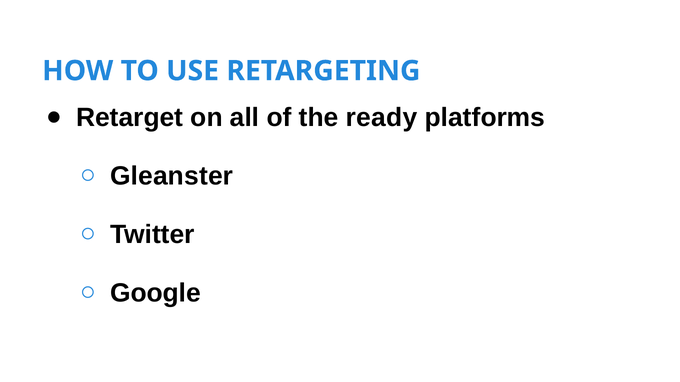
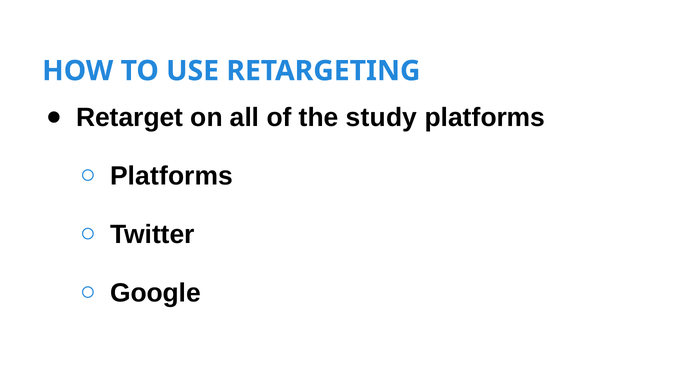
ready: ready -> study (381, 118)
Gleanster: Gleanster -> Platforms (172, 176)
